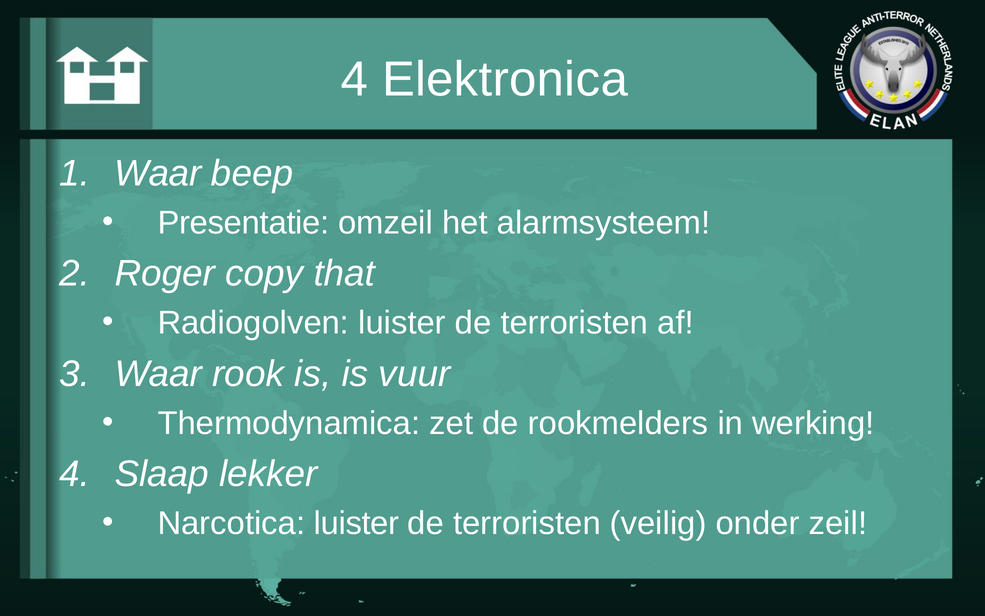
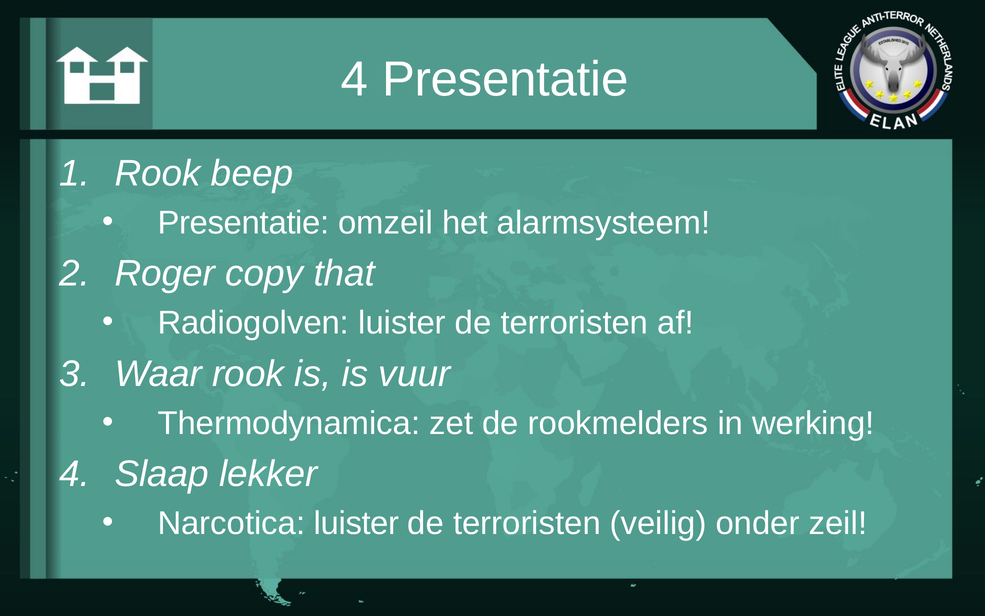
4 Elektronica: Elektronica -> Presentatie (505, 79)
Waar: Waar -> Rook (158, 173)
